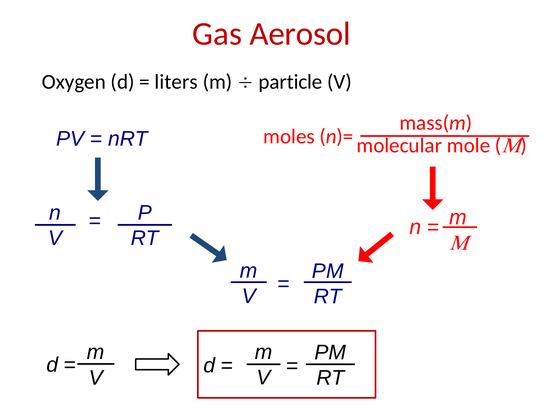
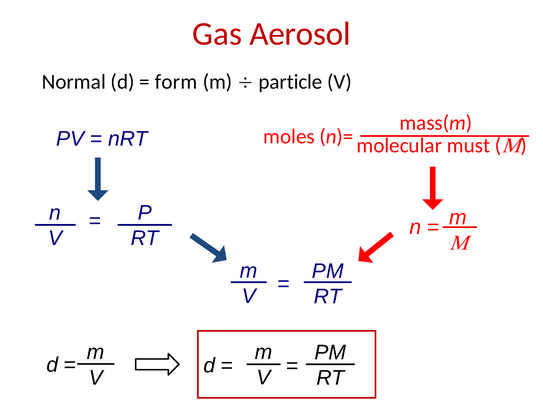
Oxygen: Oxygen -> Normal (74, 82)
liters: liters -> form (176, 82)
mole: mole -> must (469, 145)
